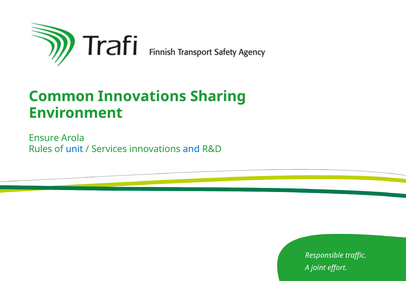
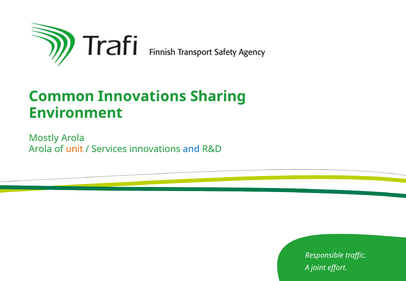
Ensure: Ensure -> Mostly (44, 138)
Rules: Rules -> Arola (40, 149)
unit colour: blue -> orange (74, 149)
